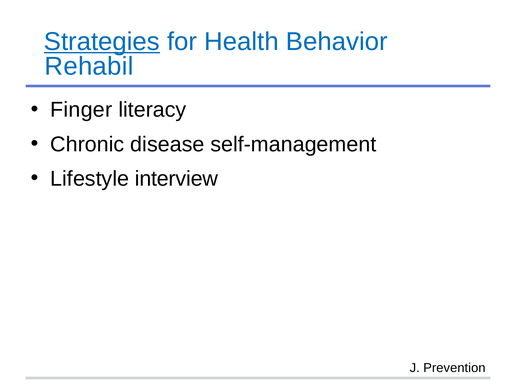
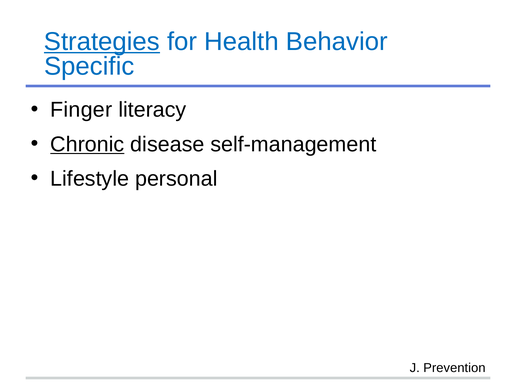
Rehabil: Rehabil -> Specific (89, 66)
Chronic underline: none -> present (87, 144)
interview: interview -> personal (176, 179)
